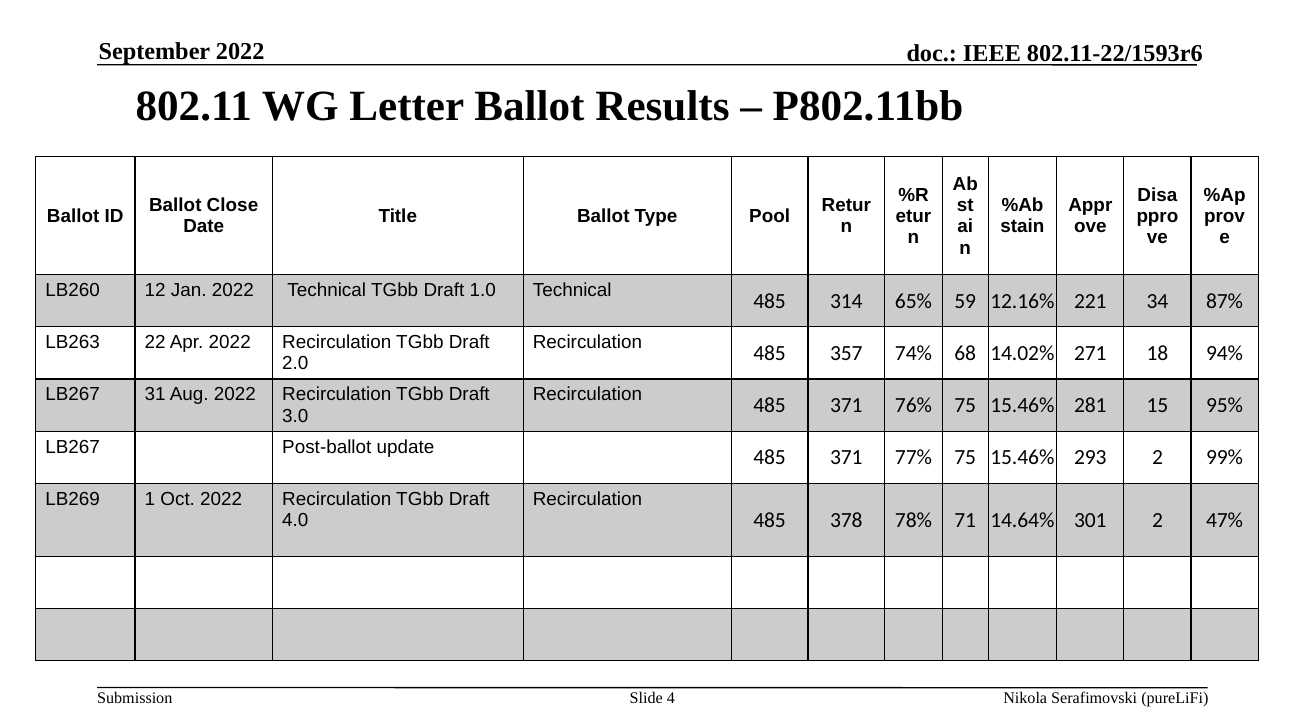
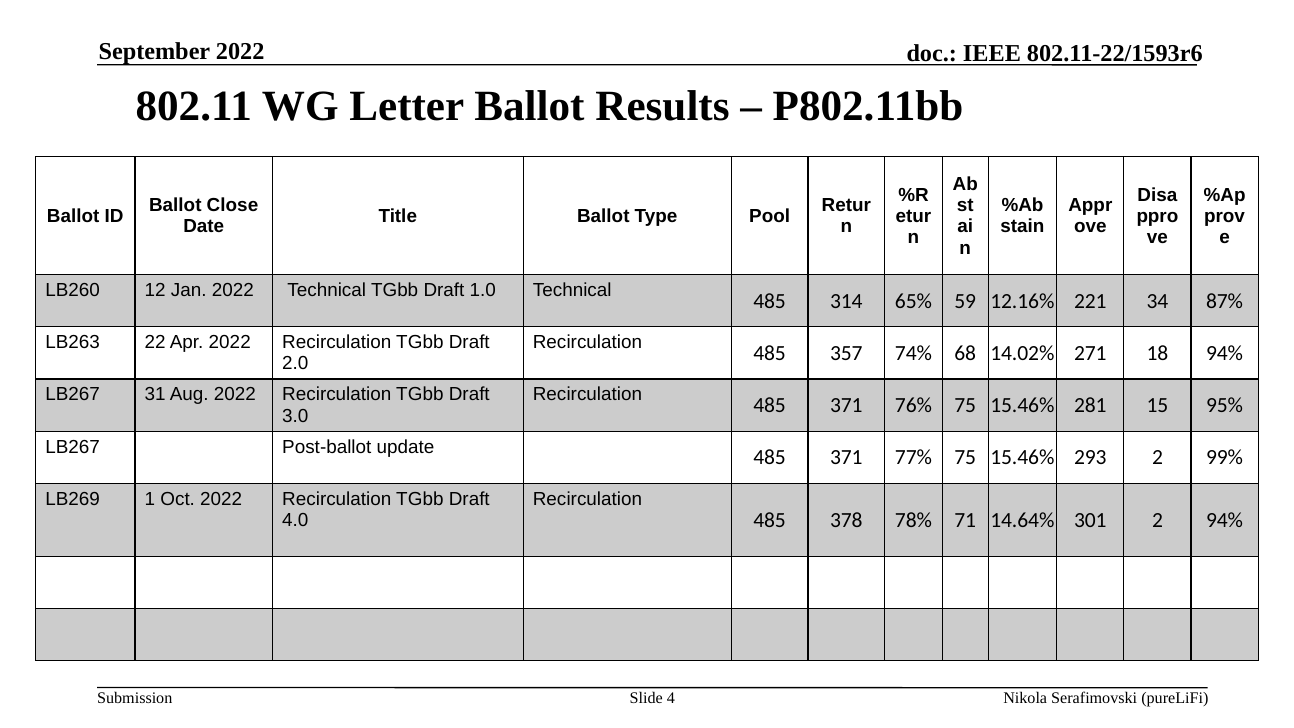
2 47%: 47% -> 94% (1225, 520)
